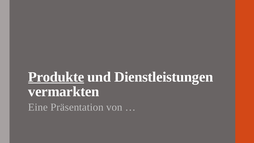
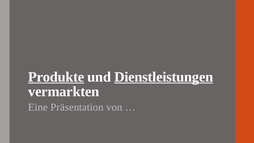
Dienstleistungen underline: none -> present (164, 77)
